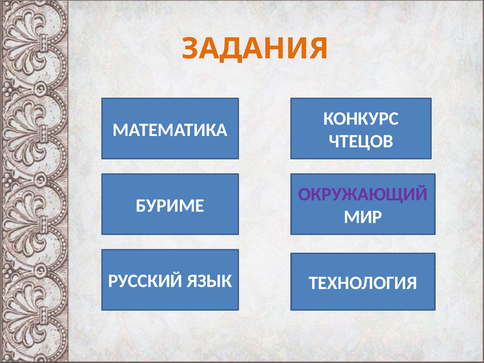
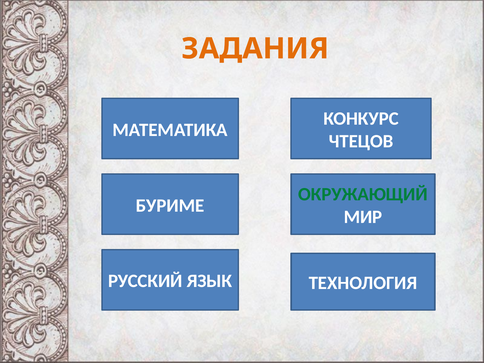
ОКРУЖАЮЩИЙ colour: purple -> green (363, 194)
